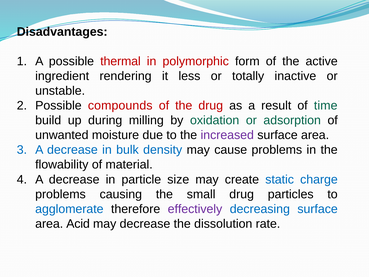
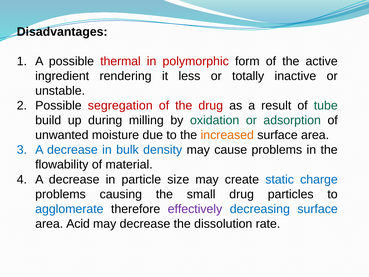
compounds: compounds -> segregation (120, 105)
time: time -> tube (326, 105)
increased colour: purple -> orange (227, 135)
